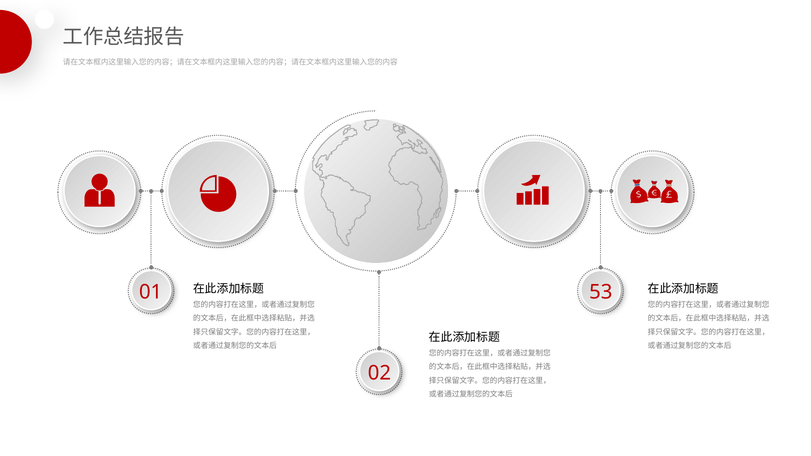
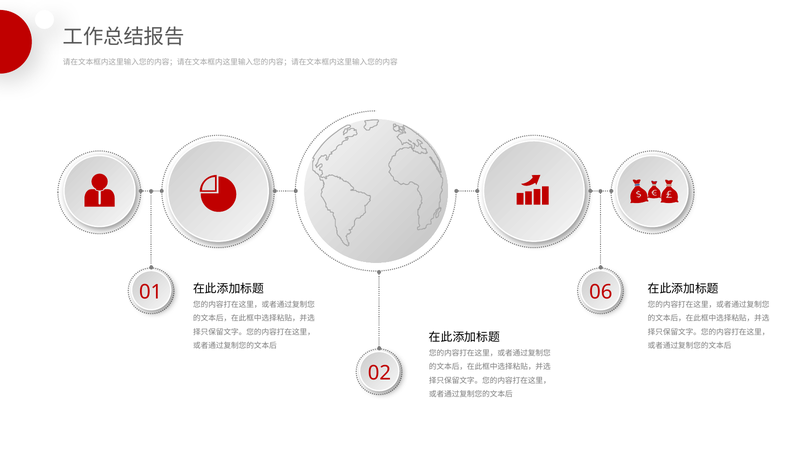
53: 53 -> 06 (601, 292)
